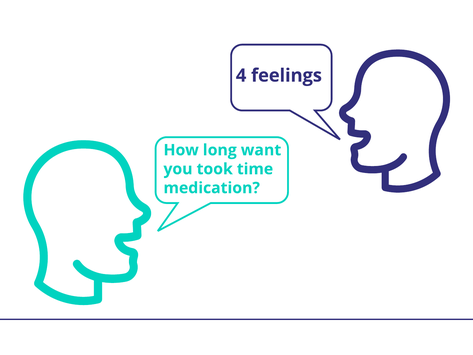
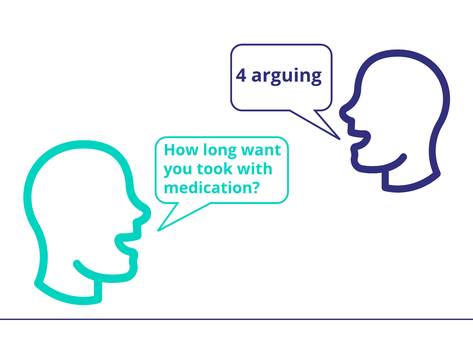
feelings: feelings -> arguing (286, 75)
time: time -> with (255, 169)
